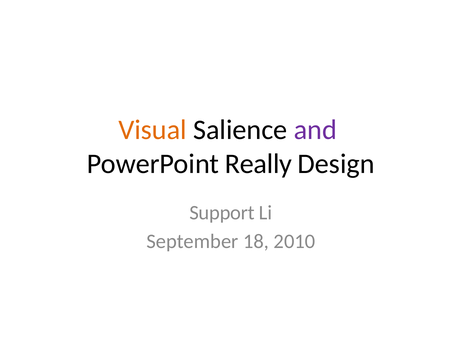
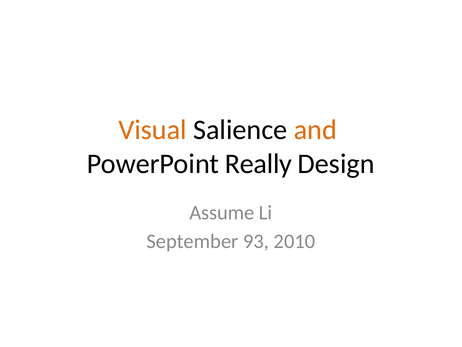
and colour: purple -> orange (315, 130)
Support: Support -> Assume (222, 212)
18: 18 -> 93 (256, 241)
